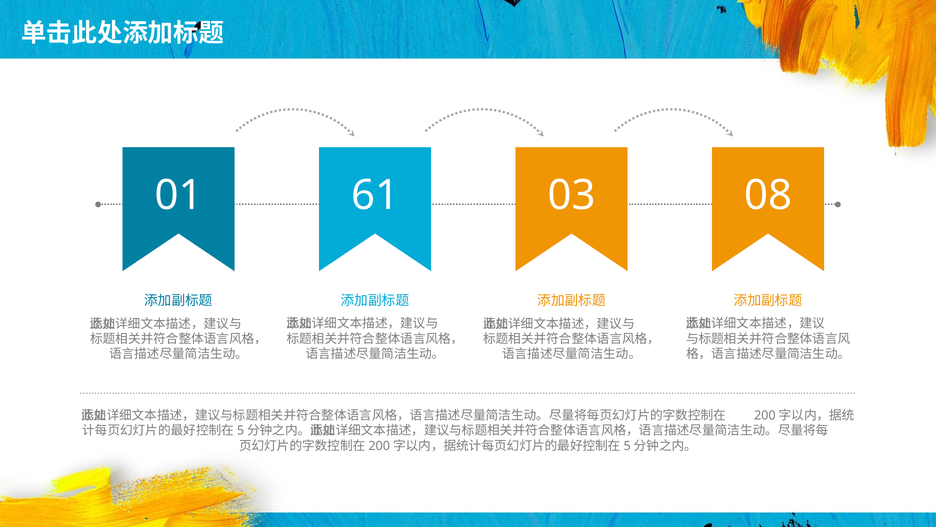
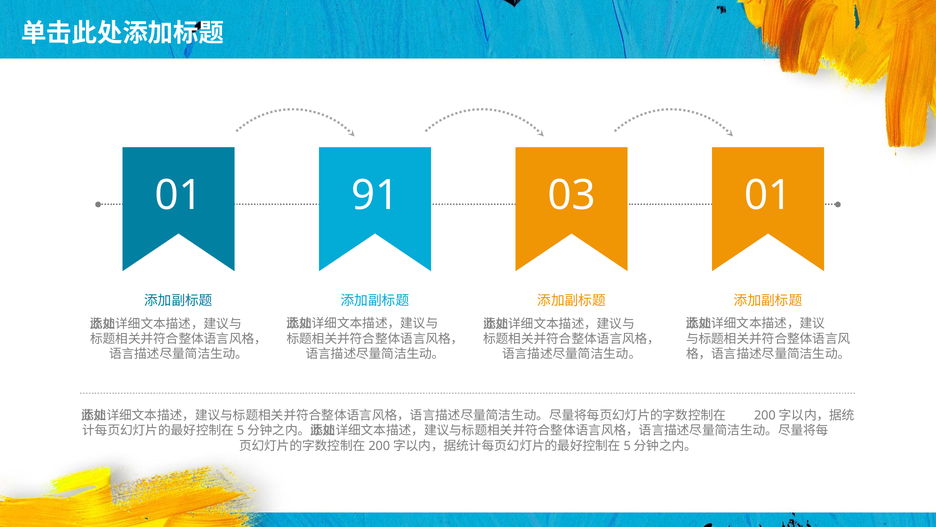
61: 61 -> 91 (375, 195)
03 08: 08 -> 01 (768, 195)
